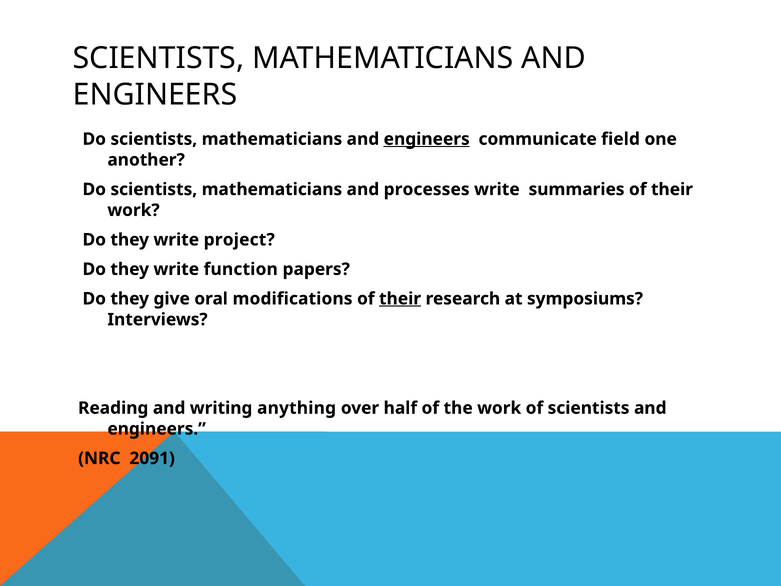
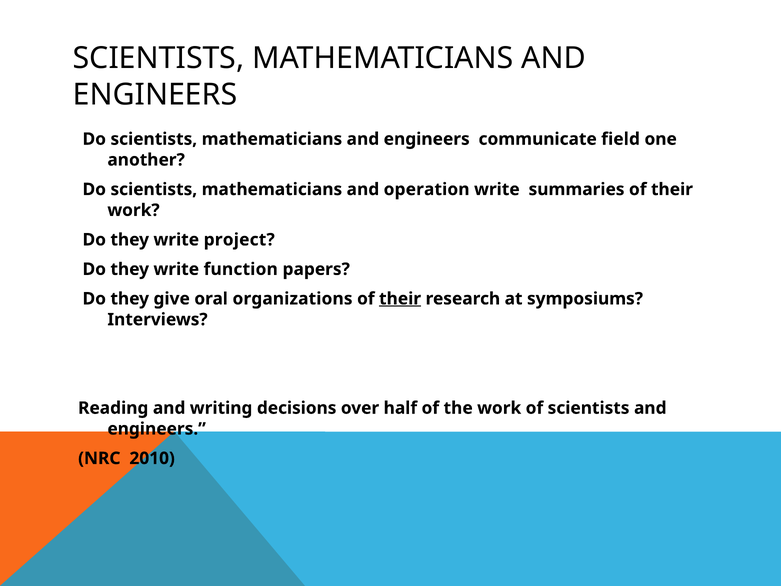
engineers underline: present -> none (427, 139)
processes: processes -> operation (427, 189)
modifications: modifications -> organizations (293, 299)
anything: anything -> decisions (297, 408)
2091: 2091 -> 2010 (152, 458)
